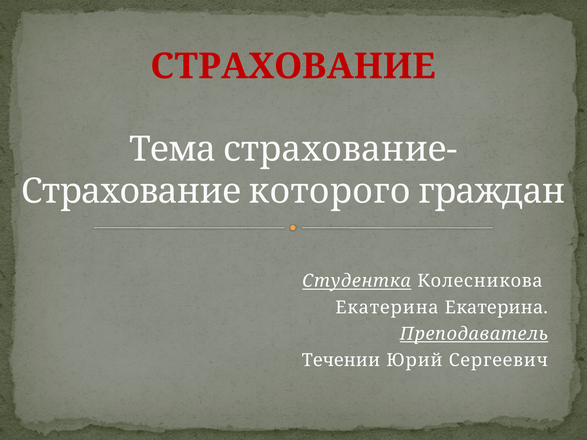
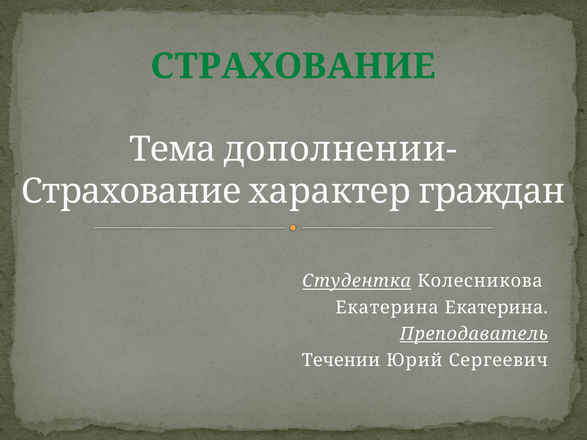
СТРАХОВАНИЕ colour: red -> green (293, 66)
страхование-: страхование- -> дополнении- (340, 149)
которого: которого -> характер (330, 191)
